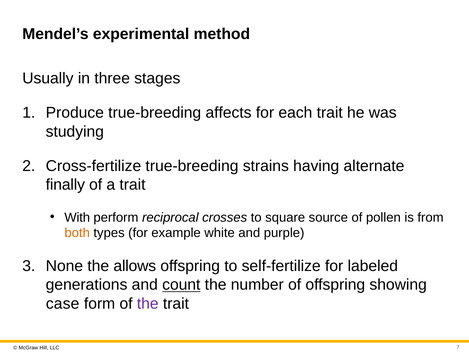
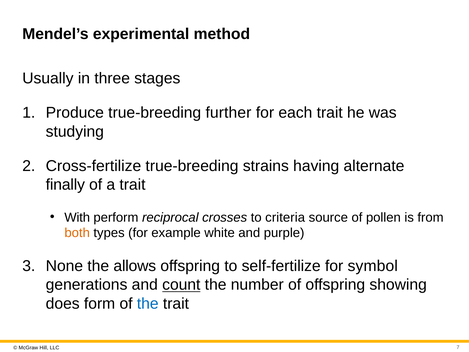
affects: affects -> further (228, 113)
square: square -> criteria (285, 217)
labeled: labeled -> symbol (373, 266)
case: case -> does (63, 303)
the colour: purple -> blue (148, 303)
